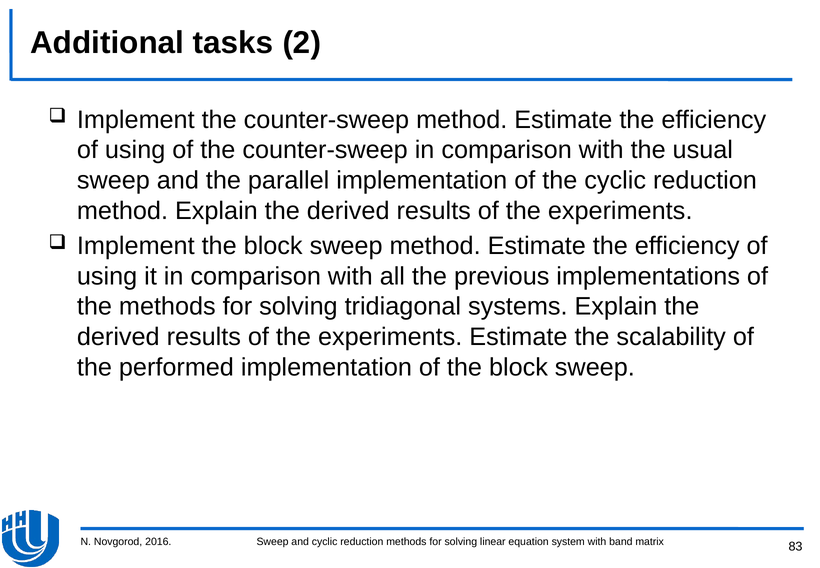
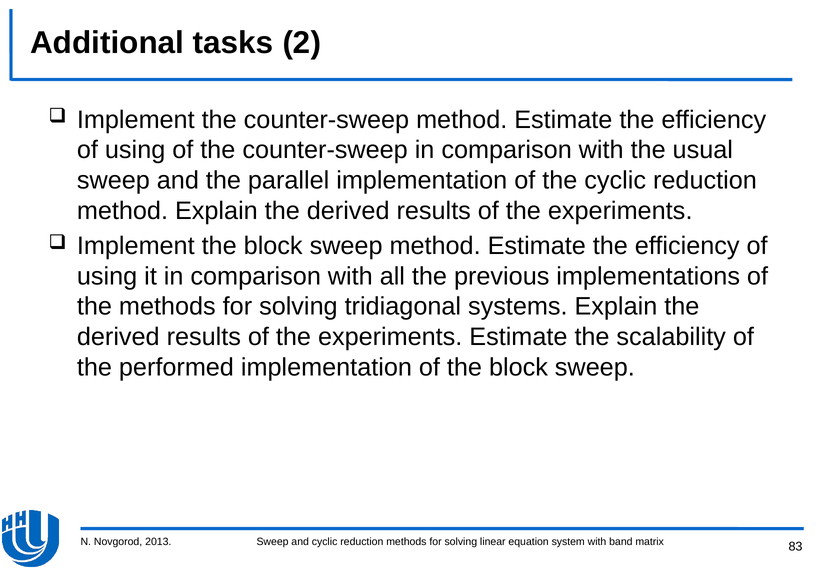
2016: 2016 -> 2013 (158, 541)
